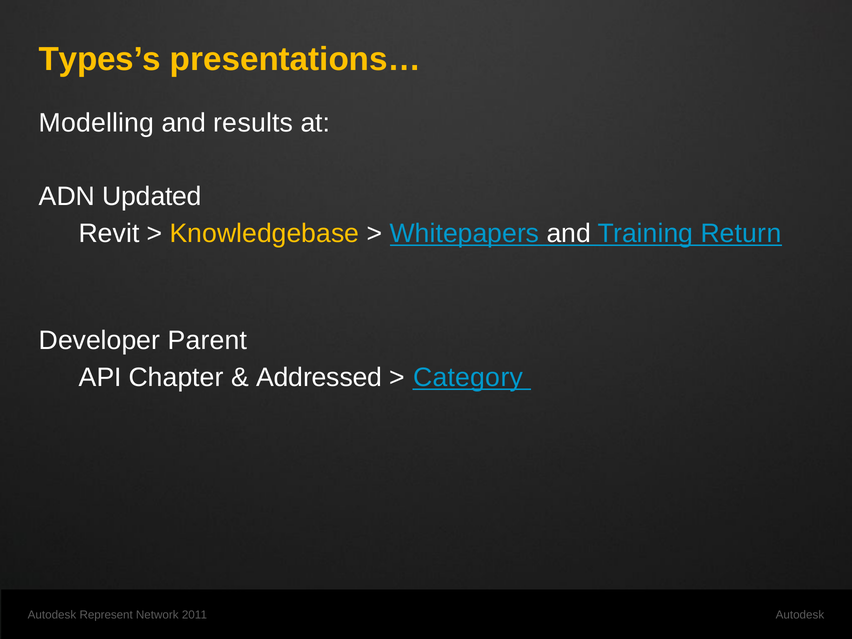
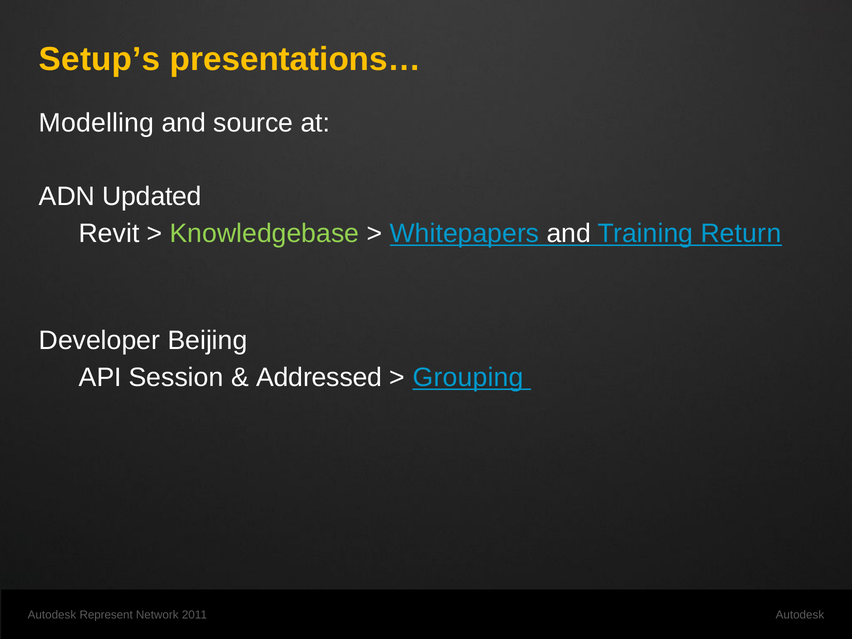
Types’s: Types’s -> Setup’s (100, 59)
results: results -> source (253, 123)
Knowledgebase colour: yellow -> light green (264, 234)
Parent: Parent -> Beijing (208, 340)
Chapter: Chapter -> Session (176, 377)
Category: Category -> Grouping (468, 377)
